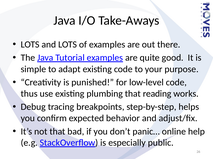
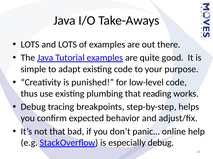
especially public: public -> debug (161, 143)
